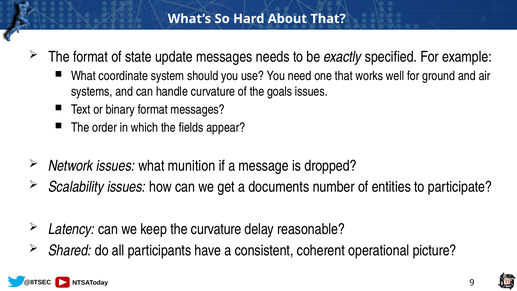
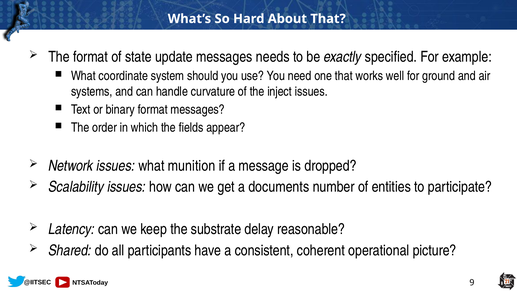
goals: goals -> inject (280, 91)
the curvature: curvature -> substrate (216, 229)
